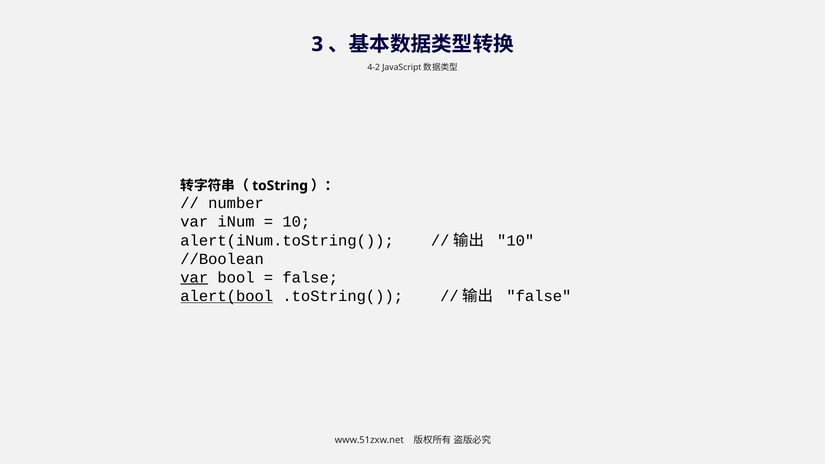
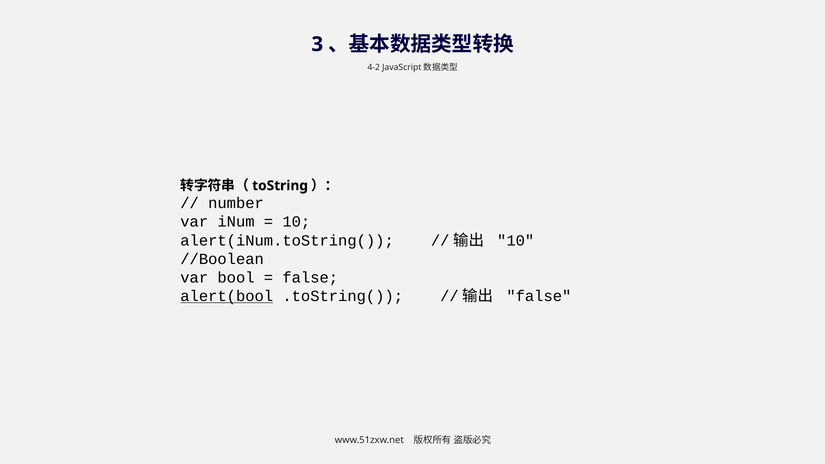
var underline: present -> none (194, 278)
